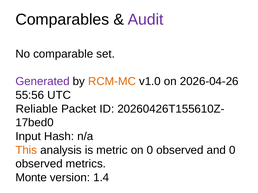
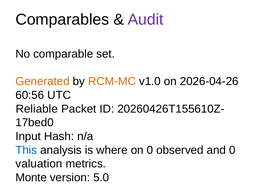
Generated colour: purple -> orange (43, 82)
55:56: 55:56 -> 60:56 (30, 95)
This colour: orange -> blue (26, 150)
metric: metric -> where (112, 150)
observed: observed -> valuation (39, 164)
1.4: 1.4 -> 5.0 (101, 178)
